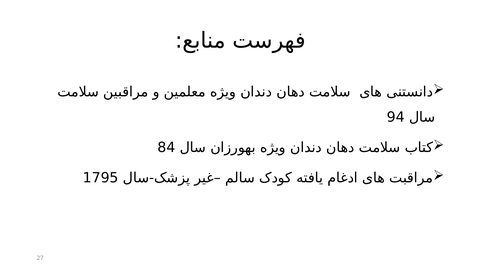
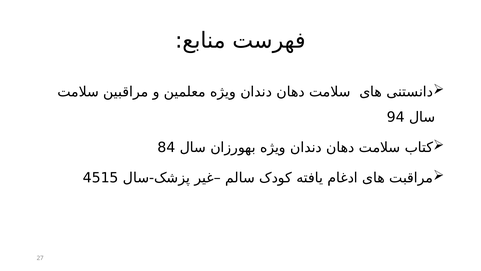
1795: 1795 -> 4515 (101, 177)
